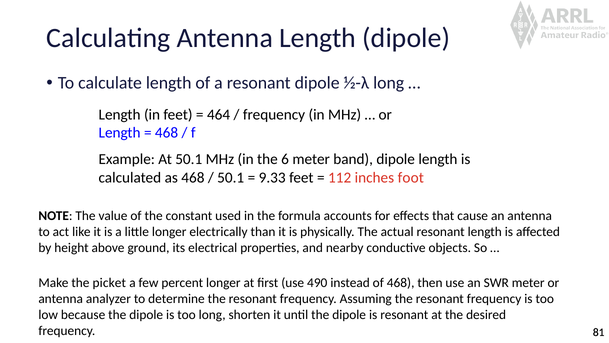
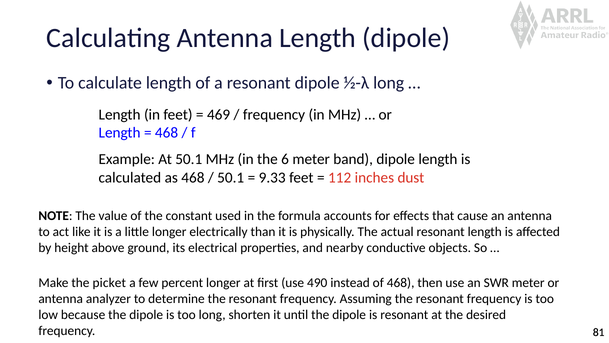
464: 464 -> 469 (219, 114)
foot: foot -> dust (411, 177)
